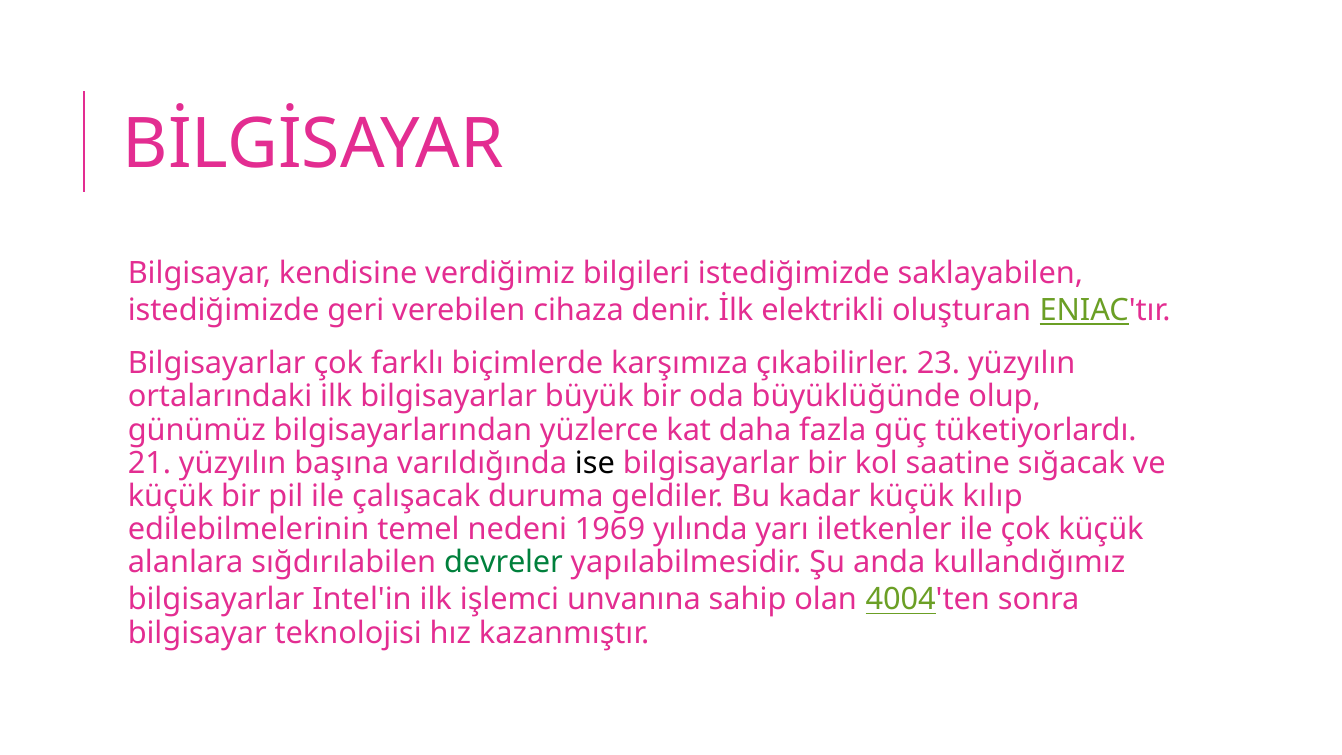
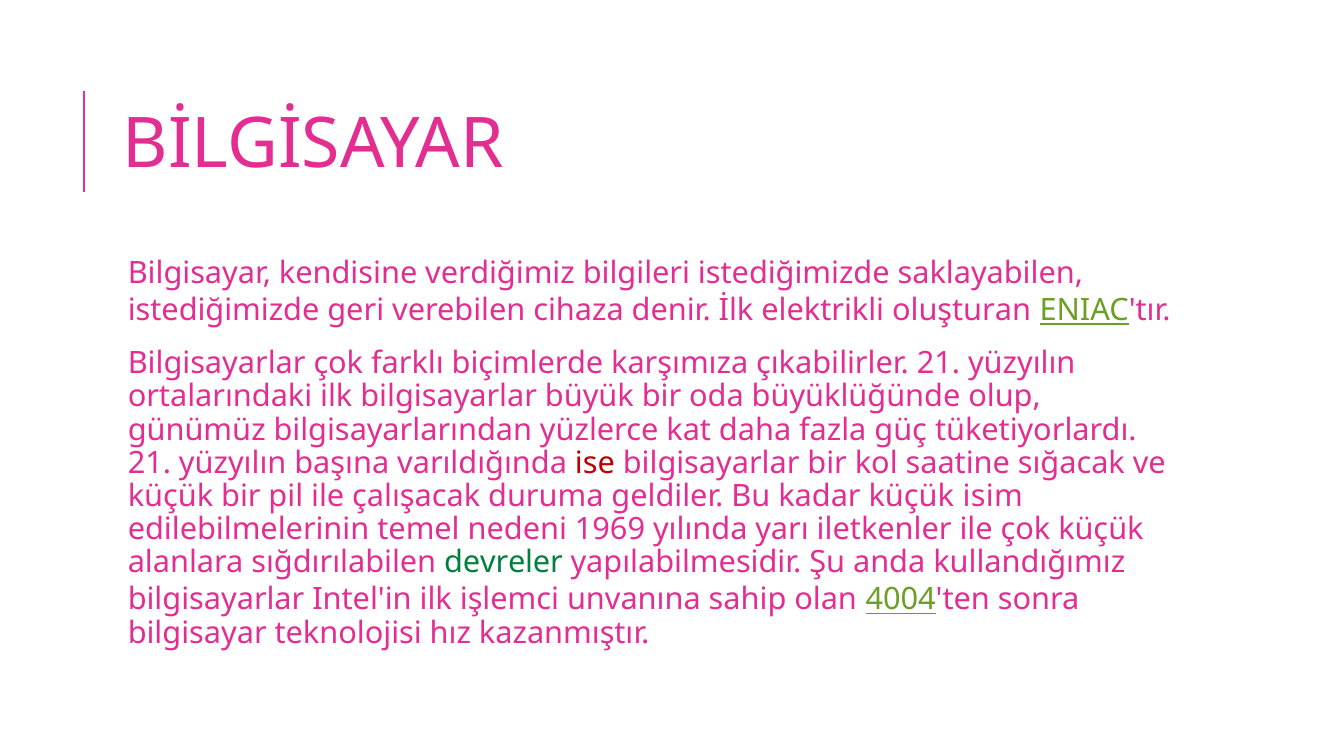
çıkabilirler 23: 23 -> 21 (938, 364)
ise colour: black -> red (595, 463)
kılıp: kılıp -> isim (993, 496)
